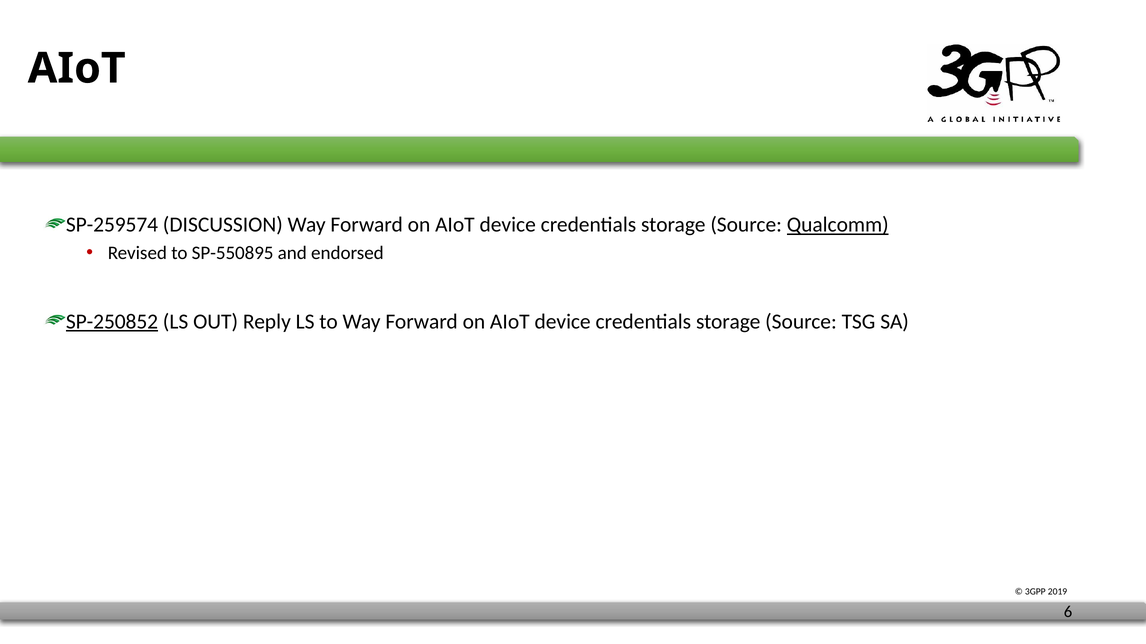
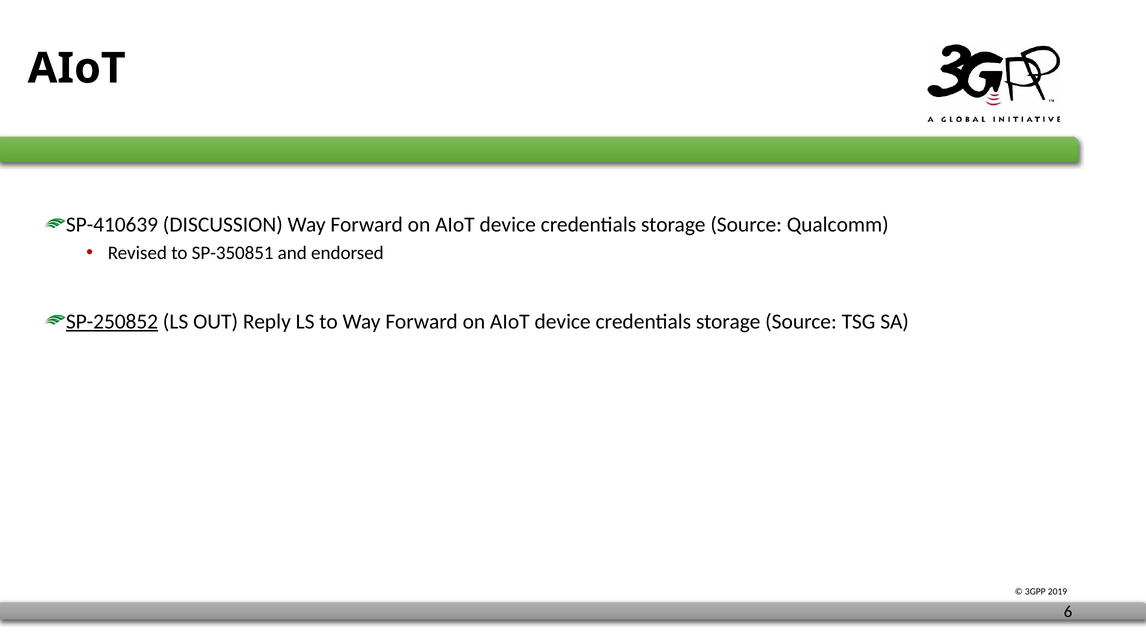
SP-259574: SP-259574 -> SP-410639 (112, 225)
Qualcomm underline: present -> none (838, 225)
SP-550895: SP-550895 -> SP-350851 (233, 253)
